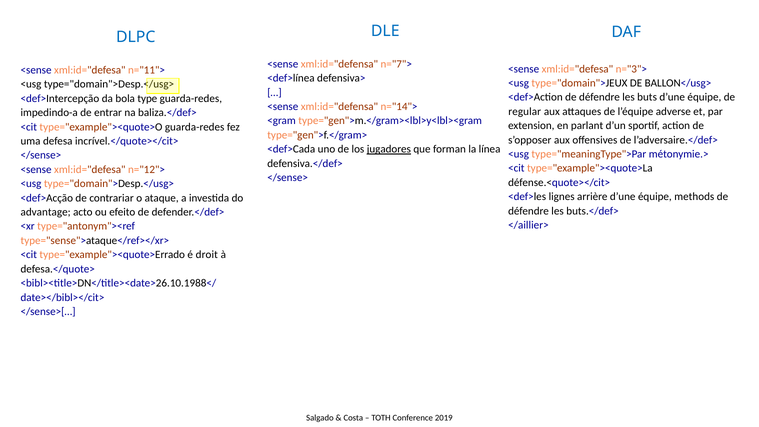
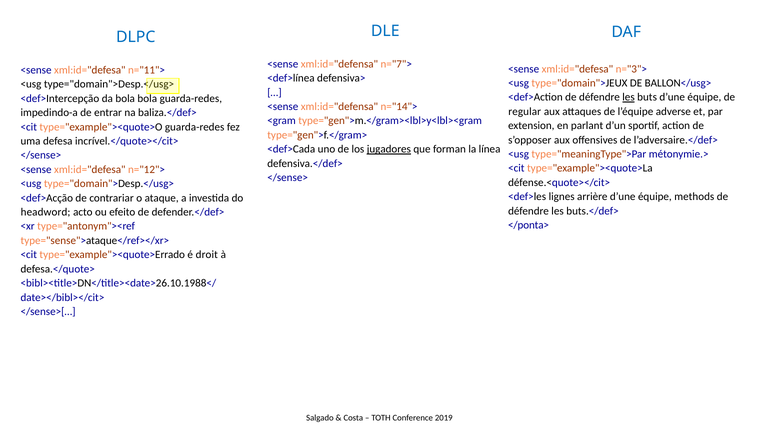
les underline: none -> present (629, 97)
bola type: type -> bola (147, 98)
advantage: advantage -> headword (46, 212)
</aillier>: </aillier> -> </ponta> (529, 225)
